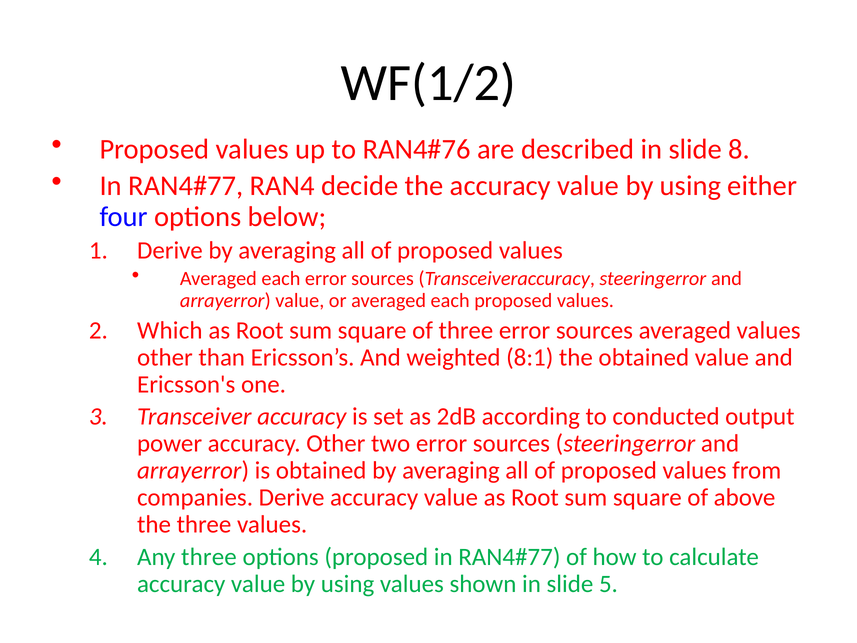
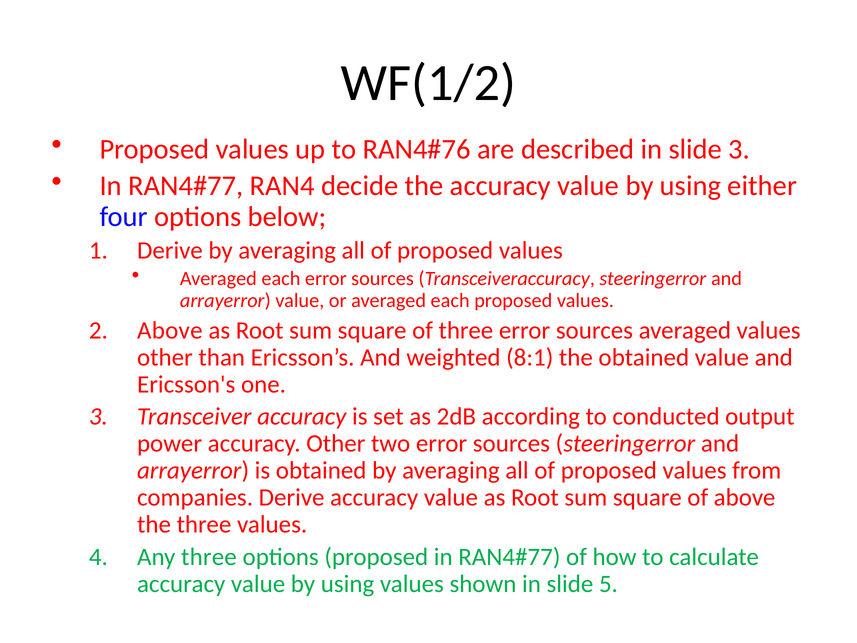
slide 8: 8 -> 3 (739, 149)
Which: Which -> Above (170, 330)
